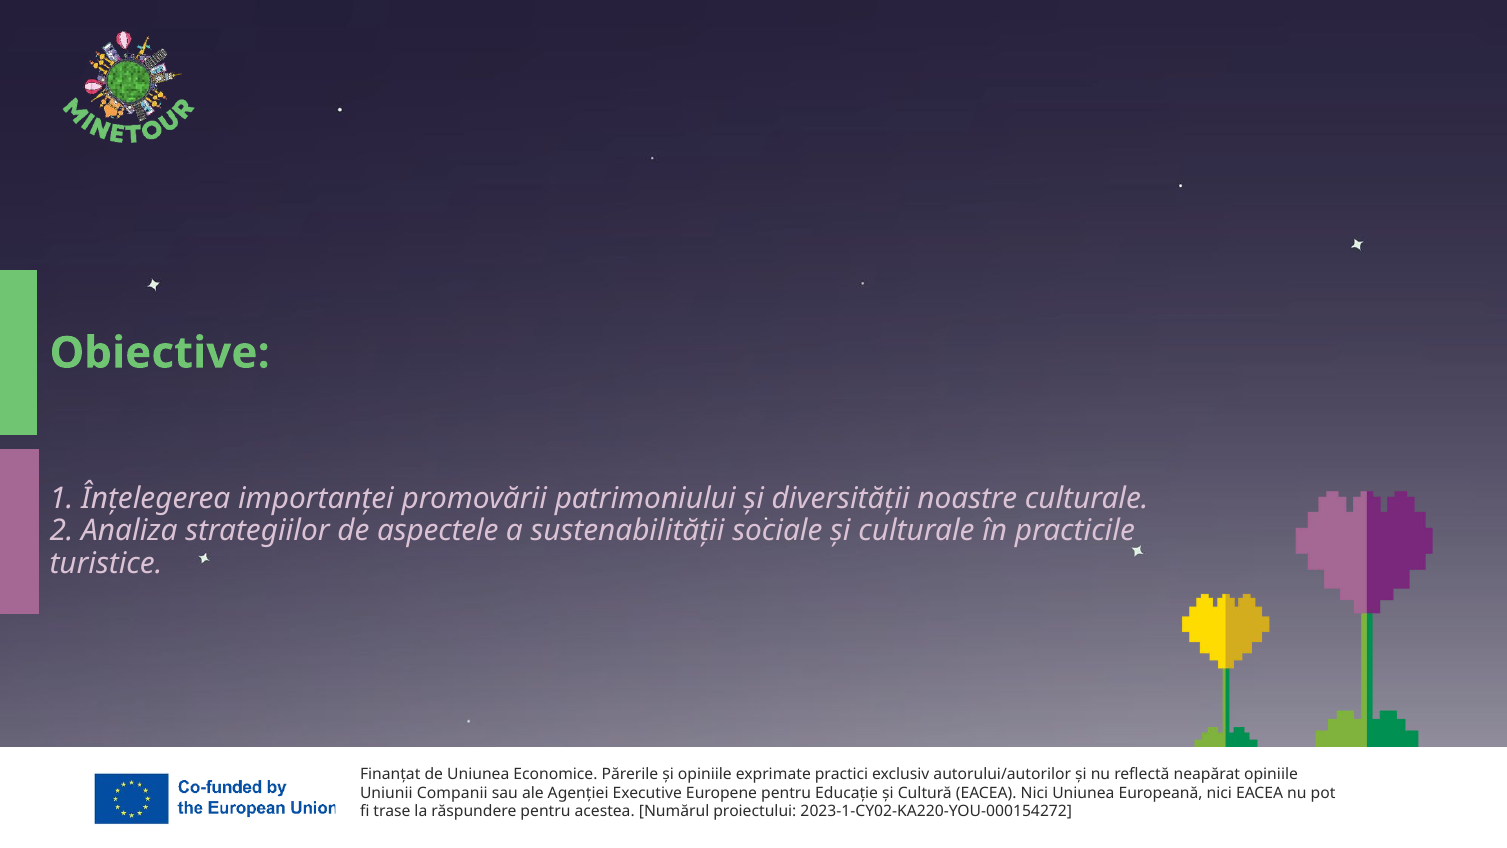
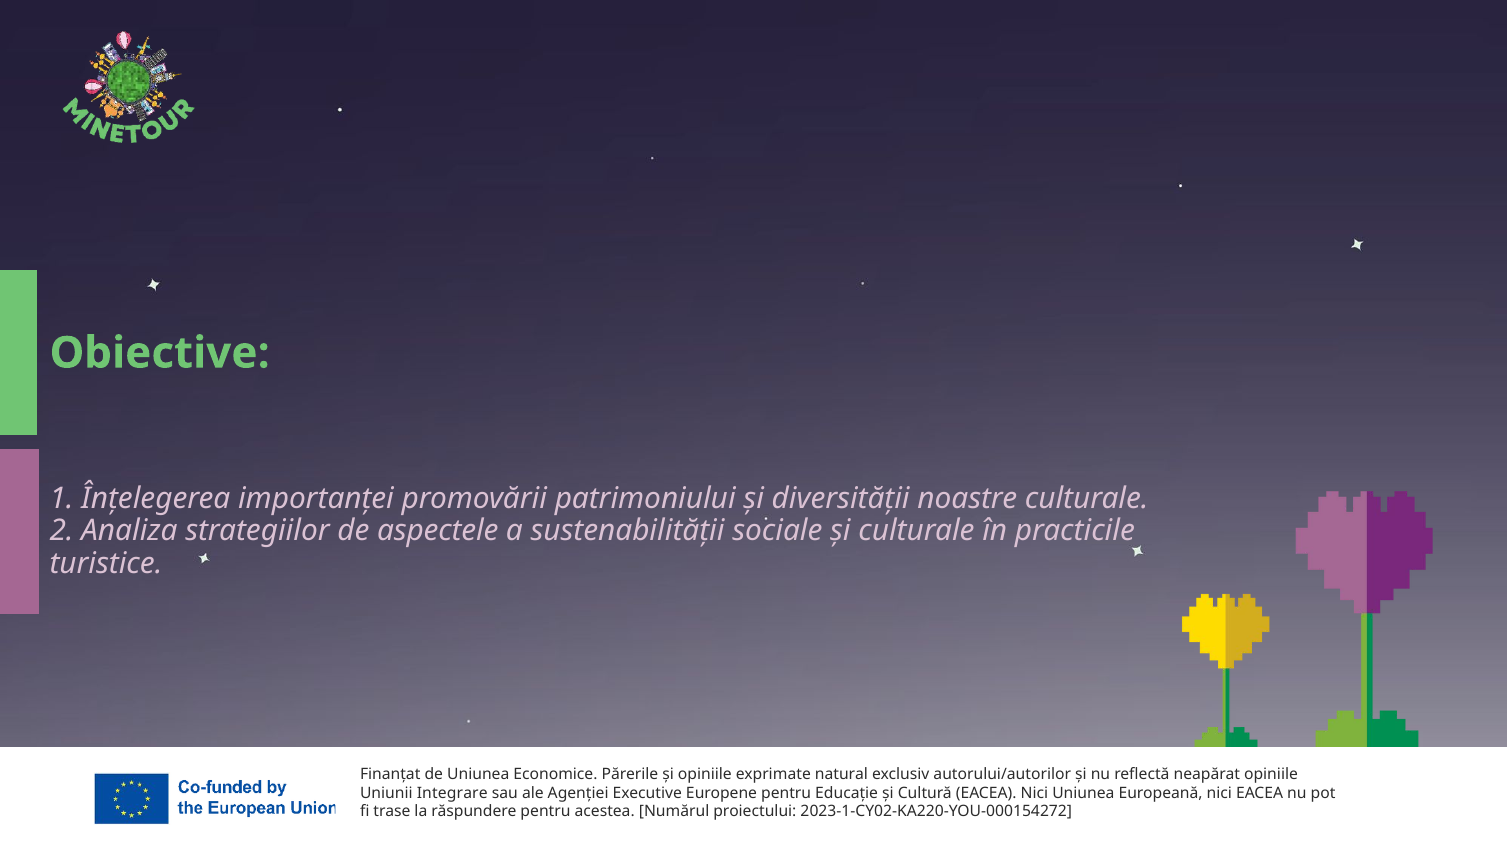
practici: practici -> natural (841, 774)
Companii: Companii -> Integrare (452, 793)
